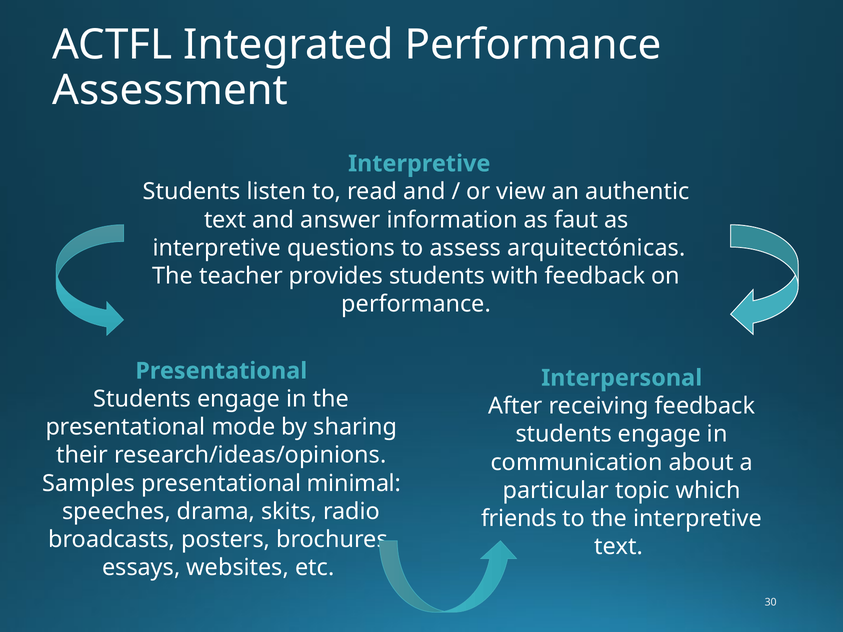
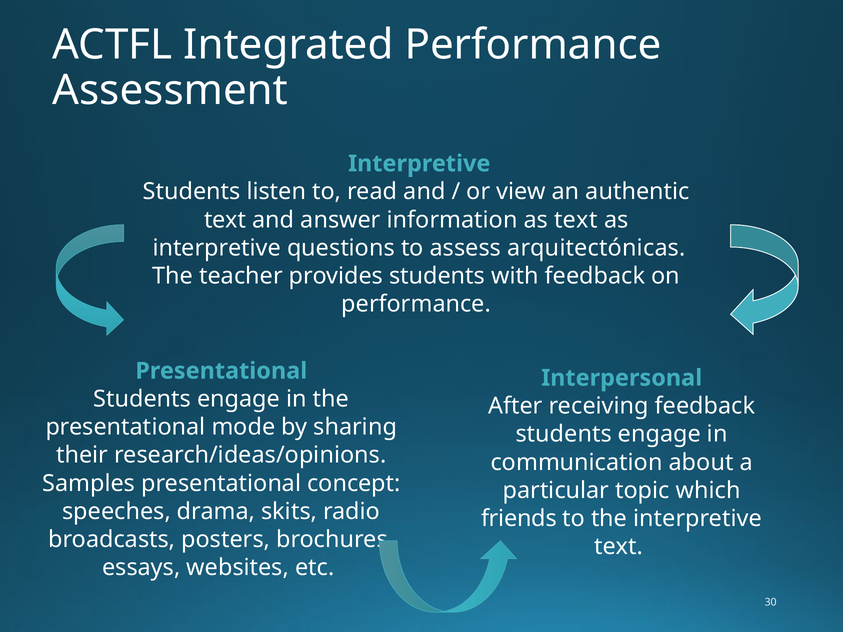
as faut: faut -> text (576, 220)
minimal: minimal -> concept (354, 483)
